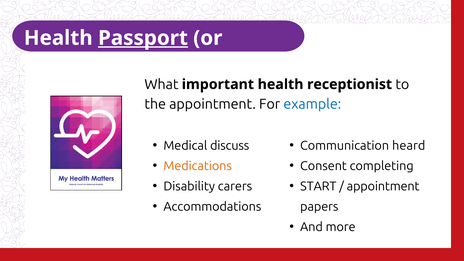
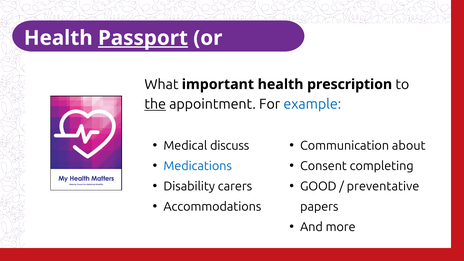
receptionist: receptionist -> prescription (350, 84)
the underline: none -> present (155, 104)
heard: heard -> about (409, 146)
Medications colour: orange -> blue (198, 166)
START: START -> GOOD (318, 186)
appointment: appointment -> preventative (383, 186)
